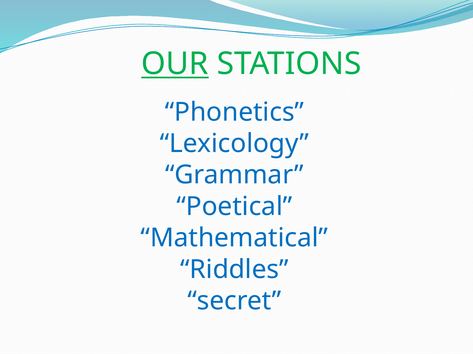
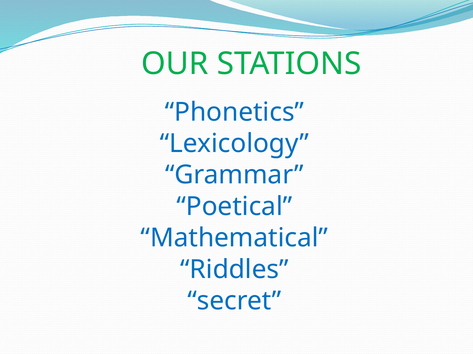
OUR underline: present -> none (175, 64)
